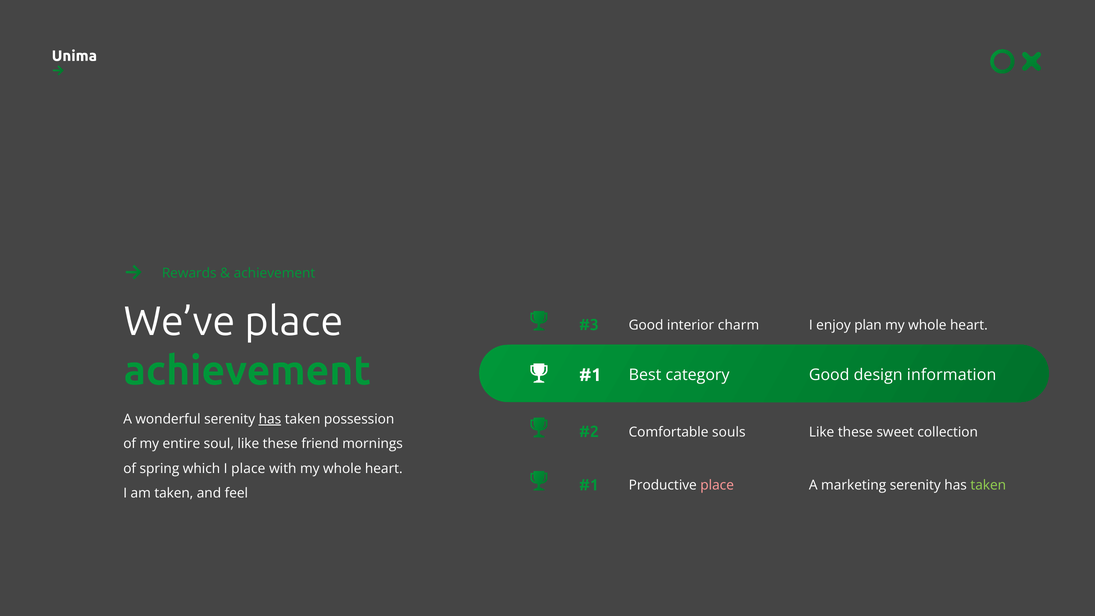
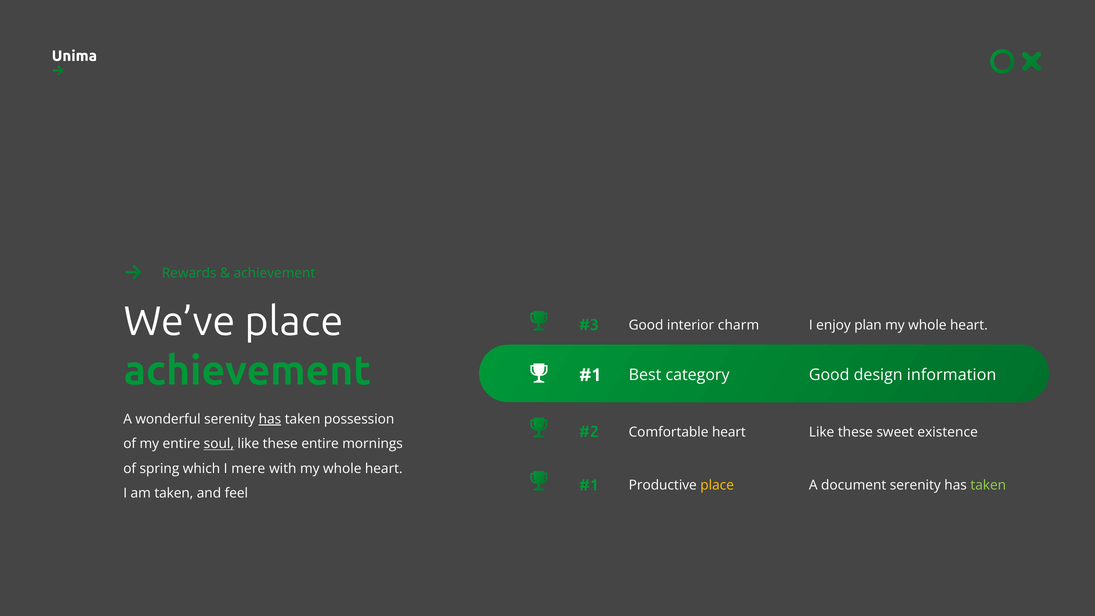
Comfortable souls: souls -> heart (729, 432)
collection: collection -> existence (948, 432)
soul underline: none -> present (219, 444)
these friend: friend -> entire (320, 444)
I place: place -> mere (248, 468)
place colour: pink -> yellow (717, 485)
marketing: marketing -> document (854, 485)
